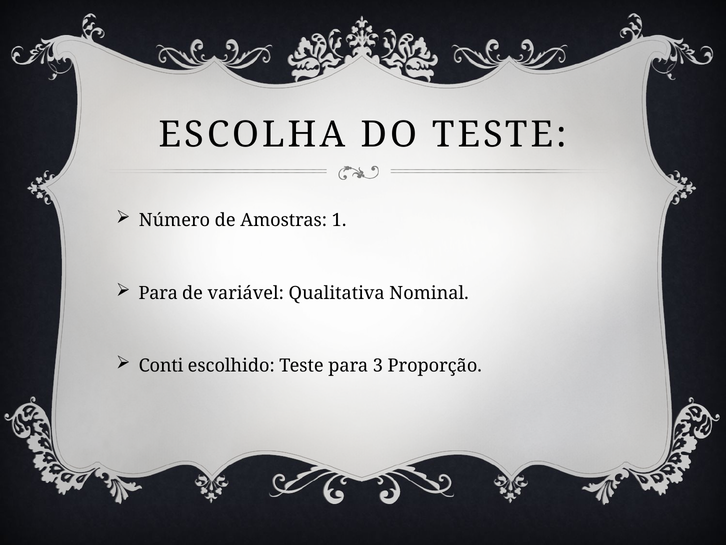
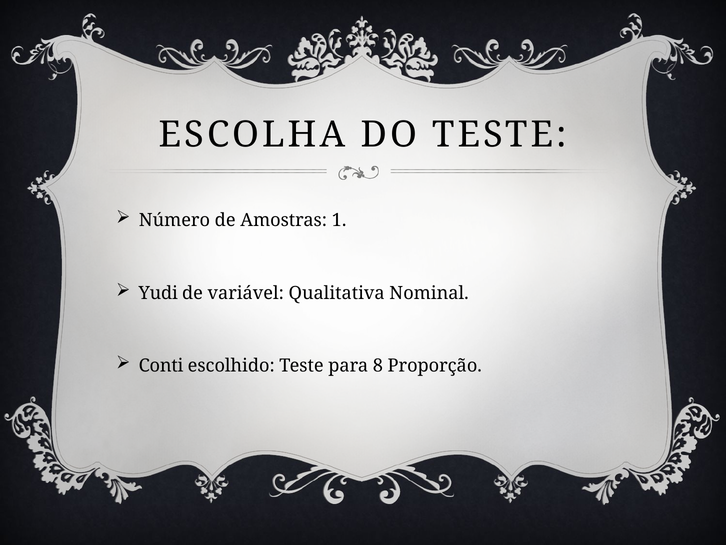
Para: Para -> Yudi (158, 293)
3: 3 -> 8 (378, 365)
